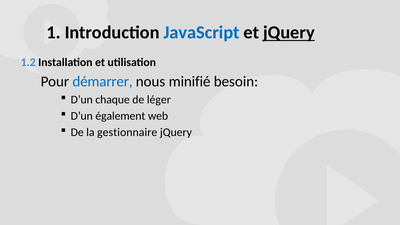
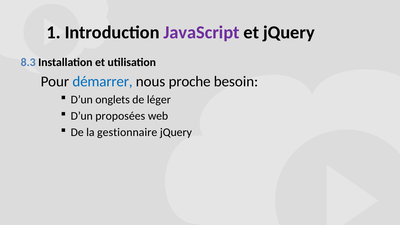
JavaScript colour: blue -> purple (202, 33)
jQuery underline: present -> none (289, 33)
1.2: 1.2 -> 8.3 (28, 62)
minifié: minifié -> proche (190, 82)
chaque: chaque -> onglets (113, 100)
également: également -> proposées (120, 116)
